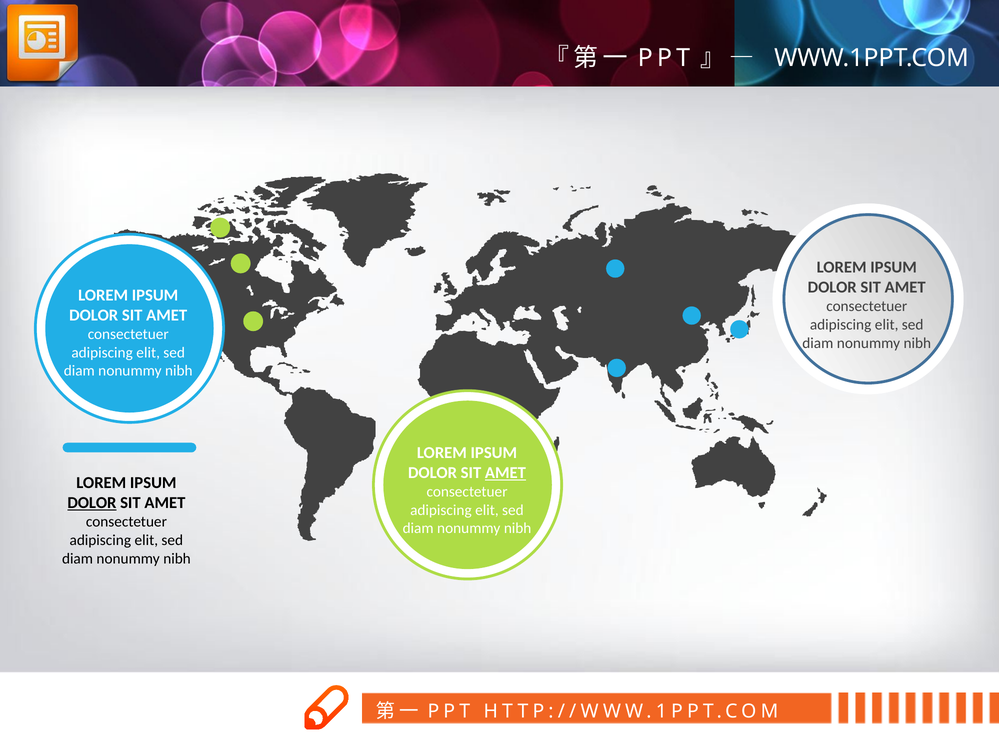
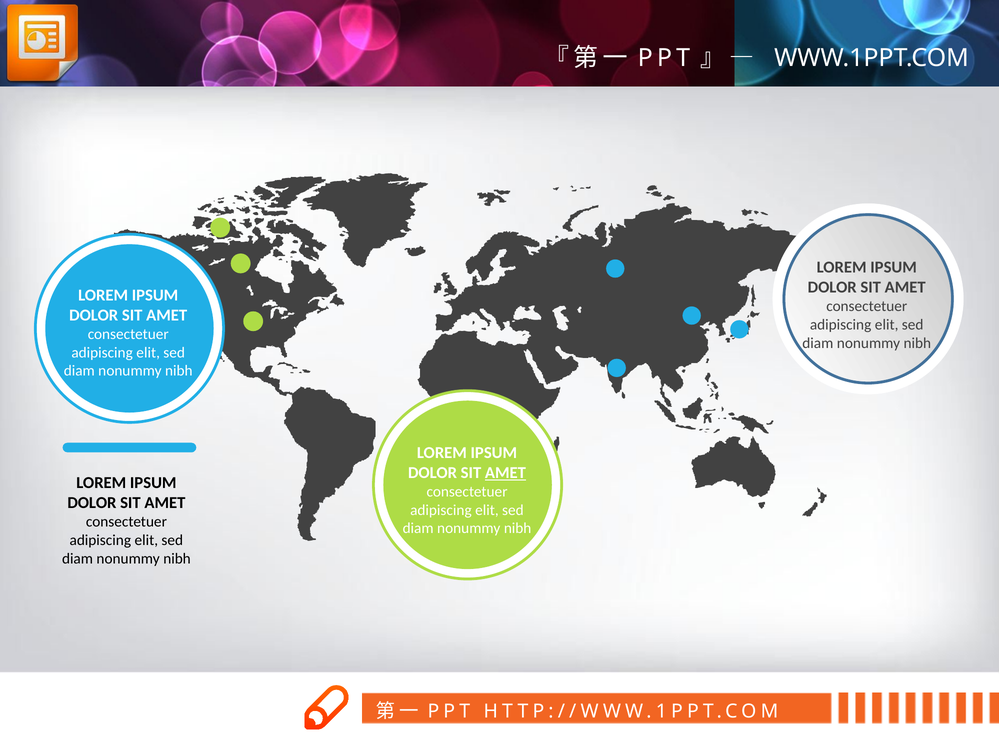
DOLOR underline: present -> none (92, 503)
